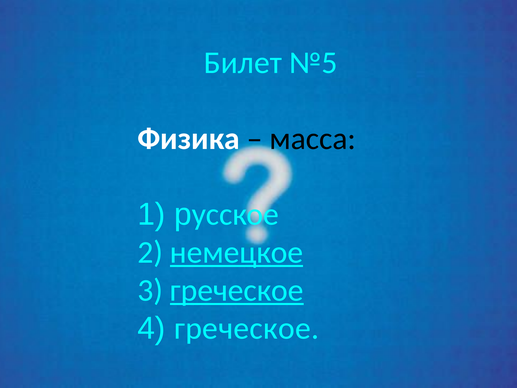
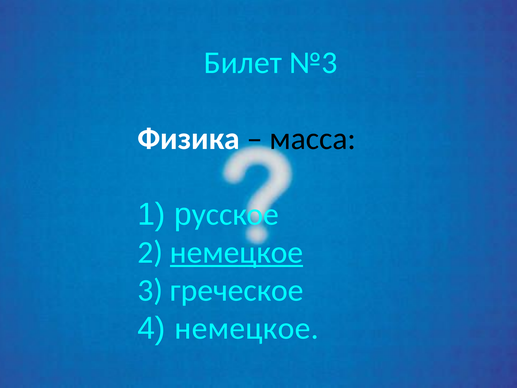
№5: №5 -> №3 (313, 63)
греческое underline: present -> none (237, 290)
греческое: греческое -> немецкое (247, 328)
